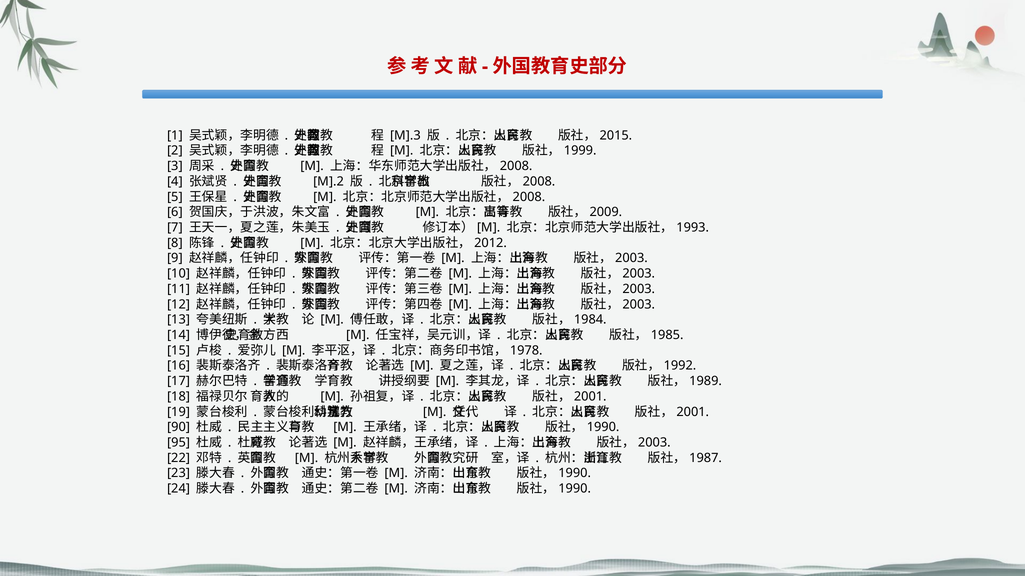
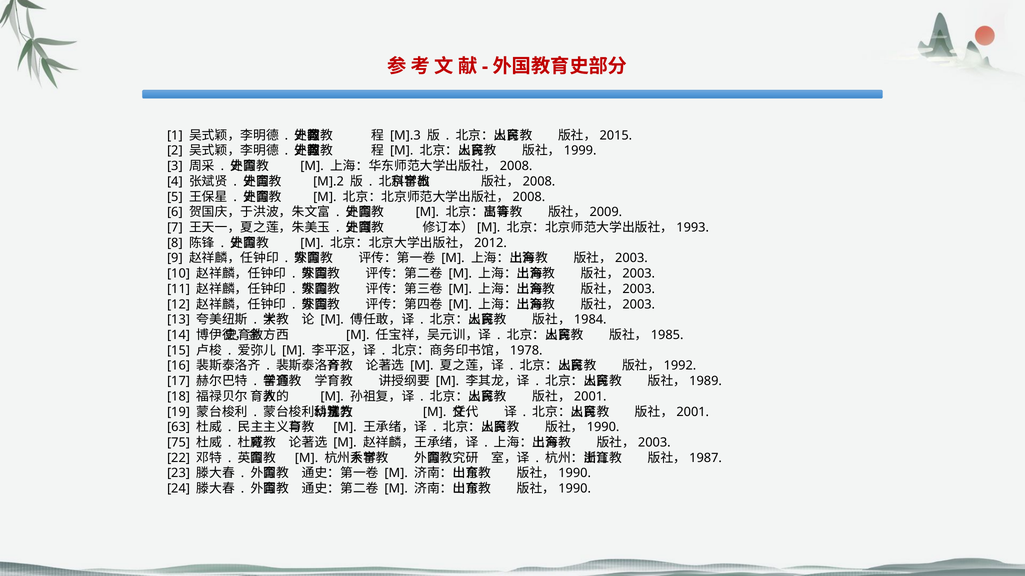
90: 90 -> 63 (179, 428)
95: 95 -> 75 (179, 443)
